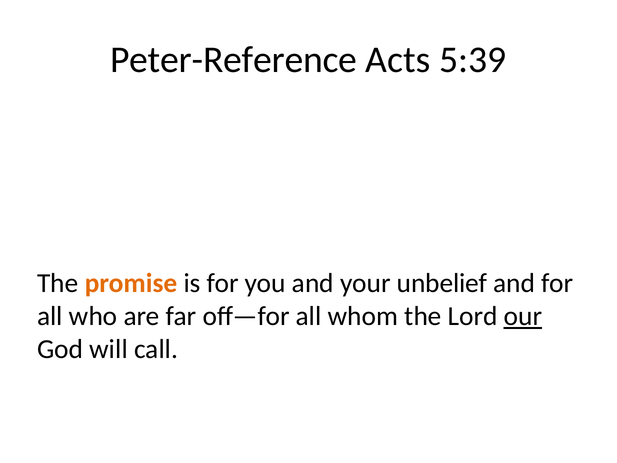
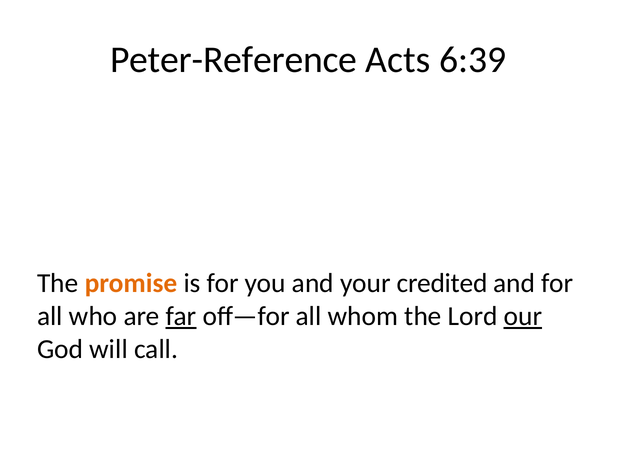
5:39: 5:39 -> 6:39 (473, 60)
unbelief: unbelief -> credited (442, 283)
far underline: none -> present (181, 316)
